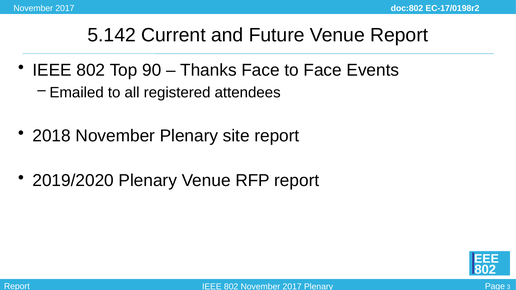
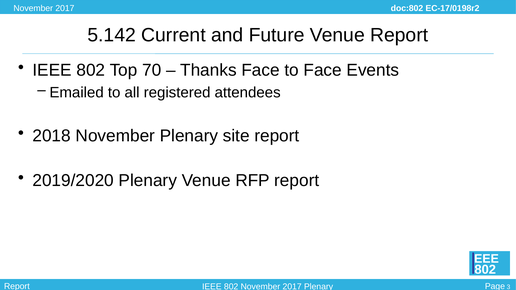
90: 90 -> 70 (152, 70)
